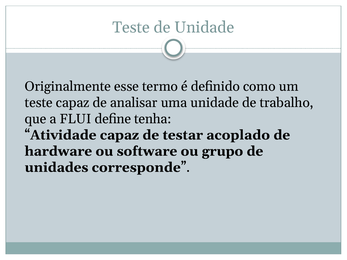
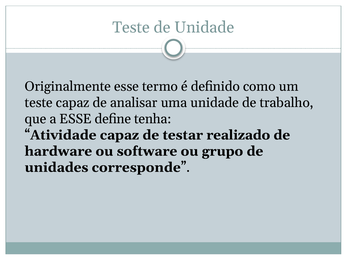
a FLUI: FLUI -> ESSE (76, 119)
acoplado: acoplado -> realizado (238, 135)
